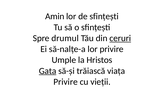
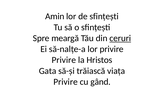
drumul: drumul -> meargă (65, 38)
Umple: Umple -> Privire (64, 60)
Gata underline: present -> none (48, 71)
vieții: vieții -> gând (101, 82)
